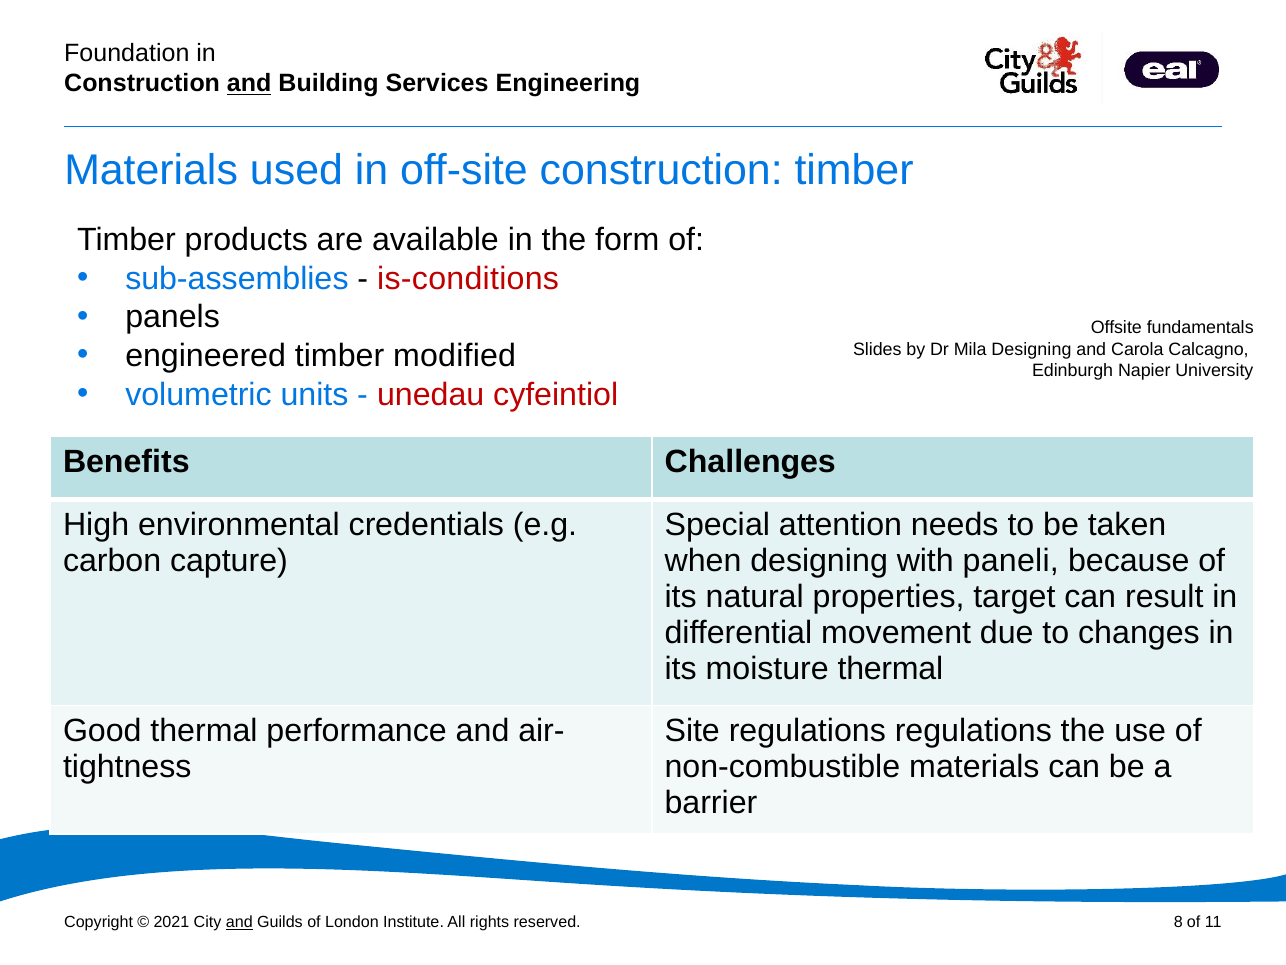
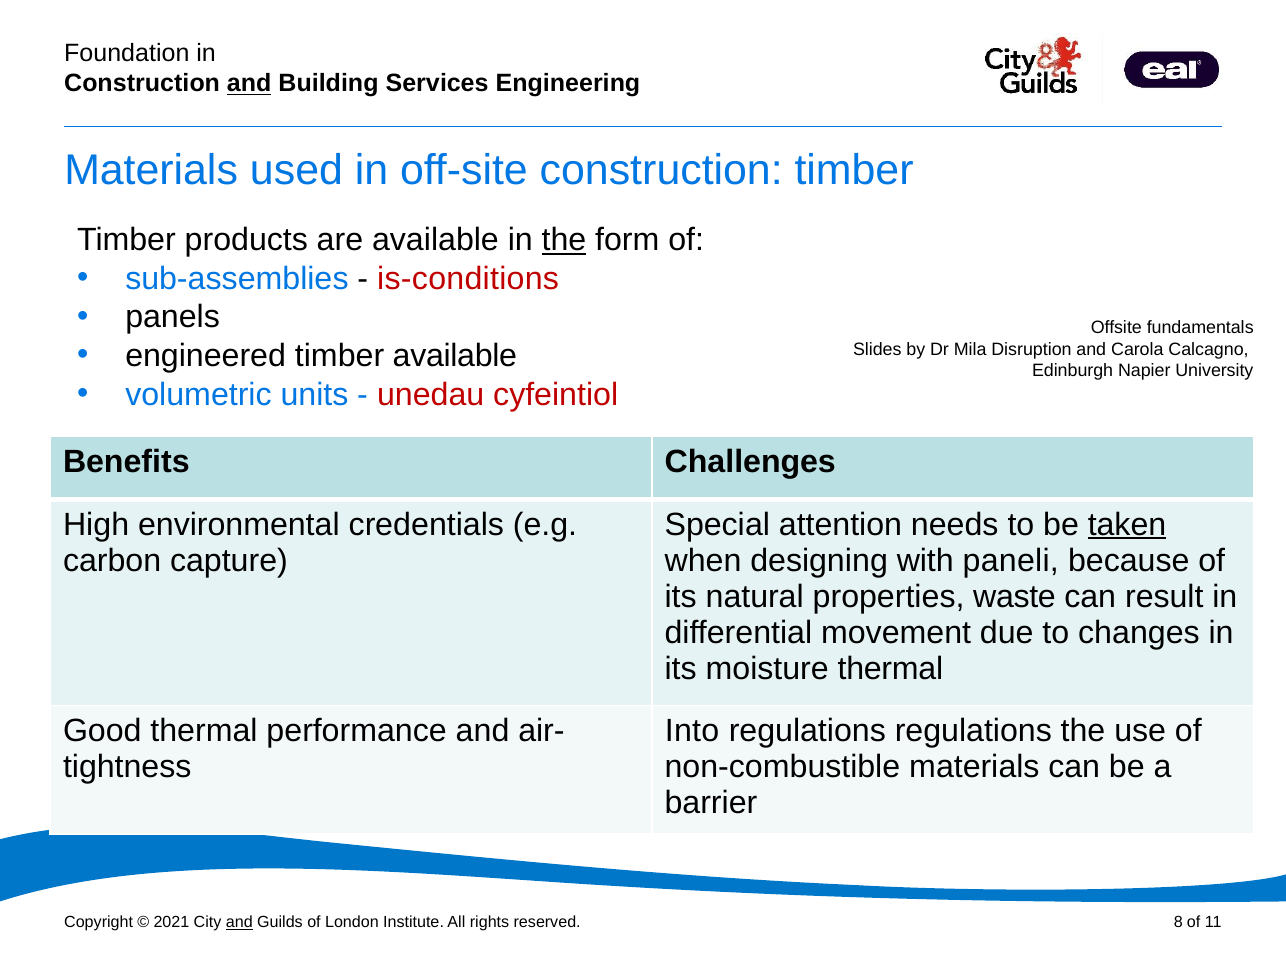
the underline: none -> present (564, 240)
timber modified: modified -> available (455, 356)
Mila Designing: Designing -> Disruption (1031, 349)
taken underline: none -> present (1127, 524)
target: target -> waste (1015, 596)
Site: Site -> Into (692, 730)
